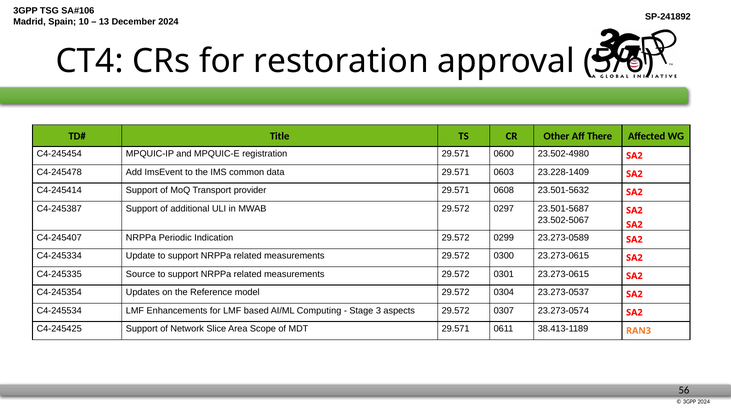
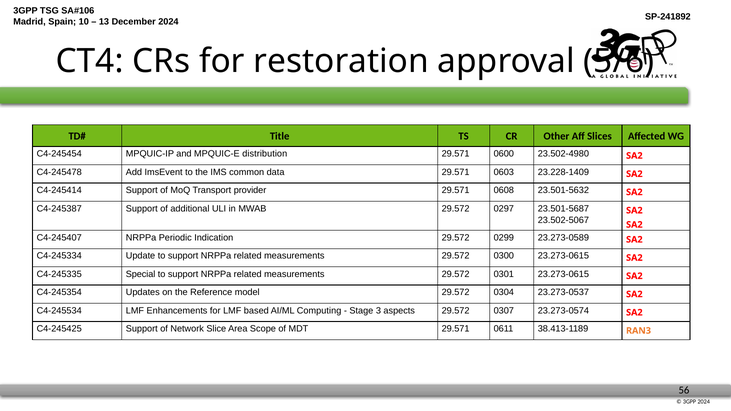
There: There -> Slices (599, 136)
registration: registration -> distribution (265, 154)
Source: Source -> Special (141, 274)
